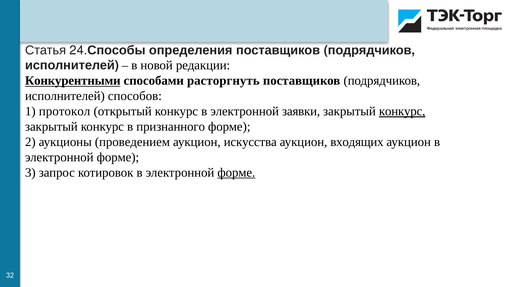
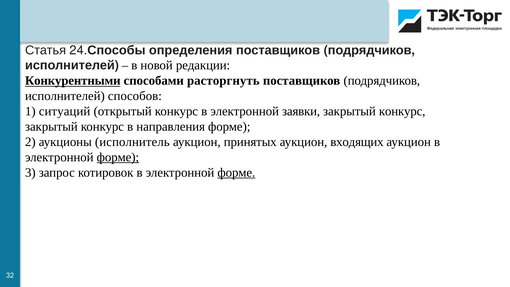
протокол: протокол -> ситуаций (65, 111)
конкурс underline: present -> none (402, 111)
признанного: признанного -> направления (171, 127)
проведением: проведением -> исполнитель (132, 142)
искусства: искусства -> принятых (250, 142)
форме underline: none -> present (118, 157)
